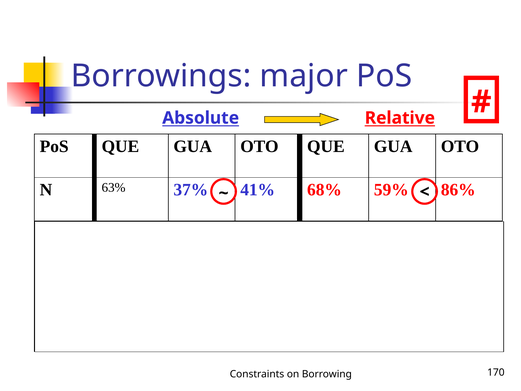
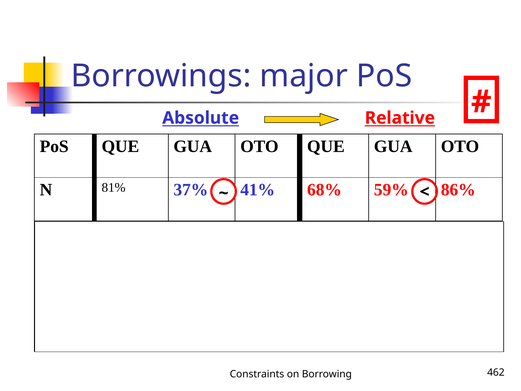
N 63%: 63% -> 81% (114, 187)
170: 170 -> 462 (496, 372)
